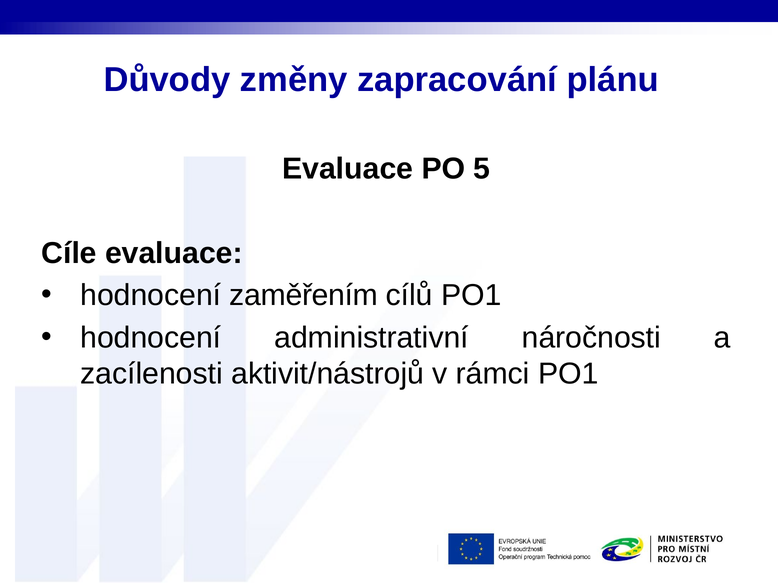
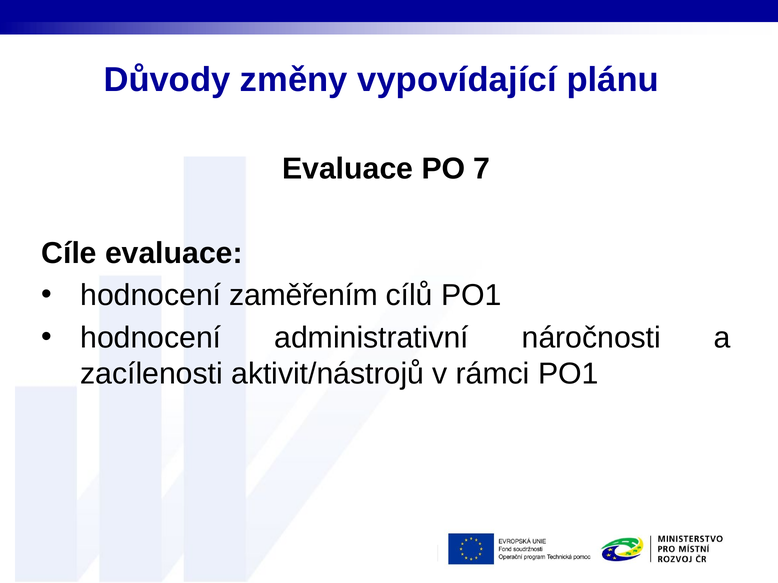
zapracování: zapracování -> vypovídající (457, 80)
5: 5 -> 7 (482, 169)
